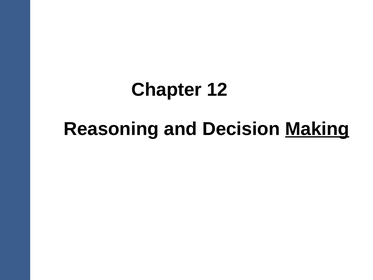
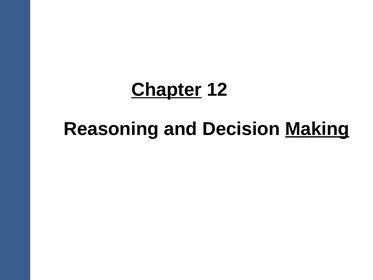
Chapter underline: none -> present (167, 90)
